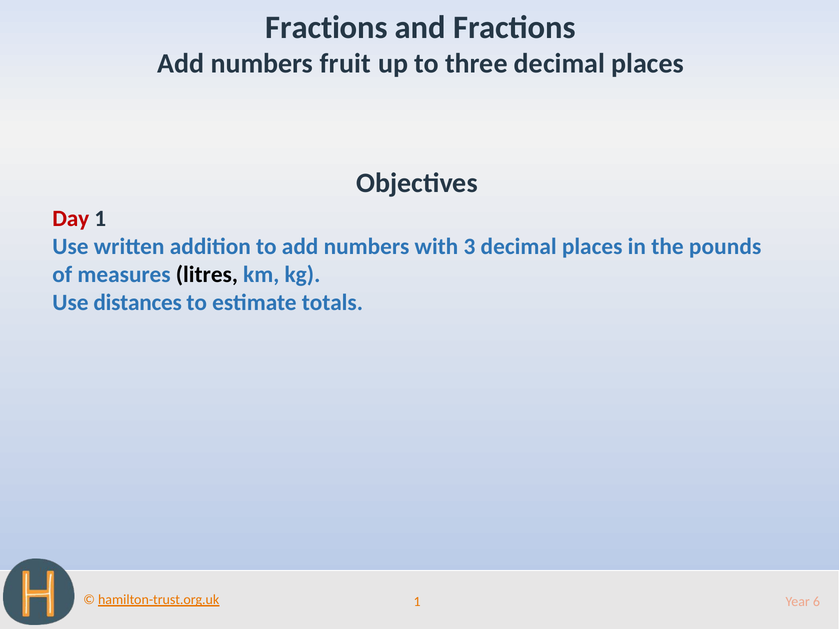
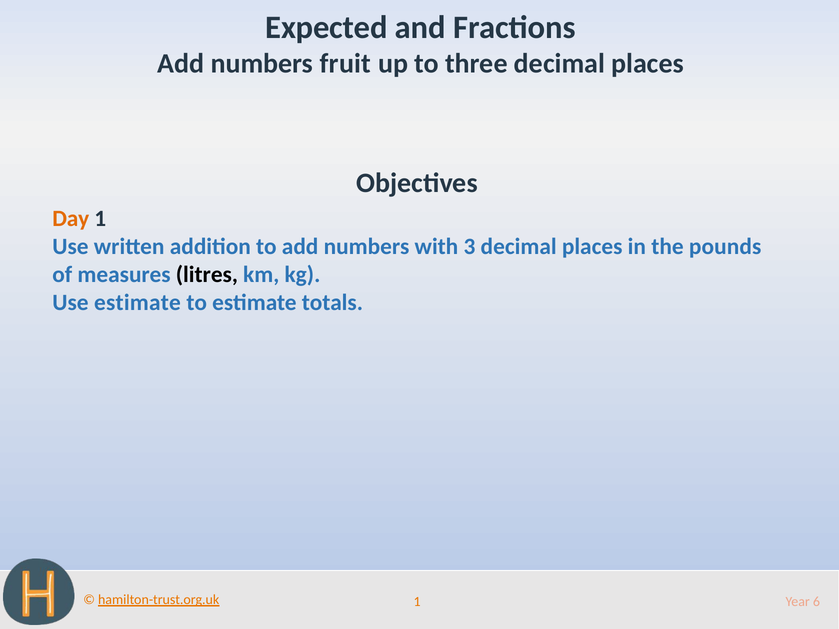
Fractions: Fractions -> Expected (327, 27)
Day colour: red -> orange (71, 219)
Use distances: distances -> estimate (137, 302)
